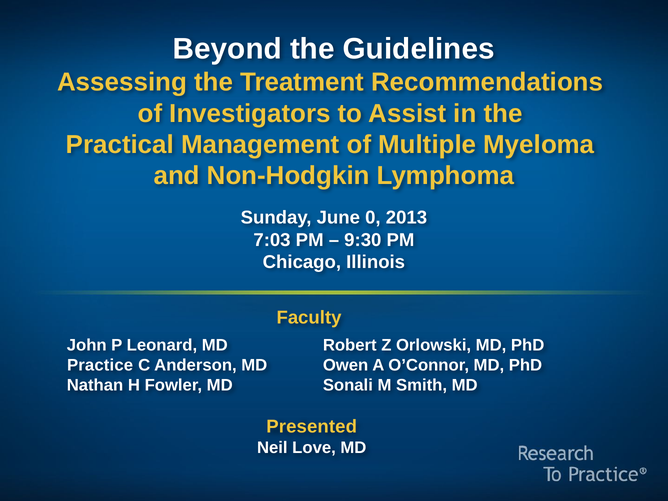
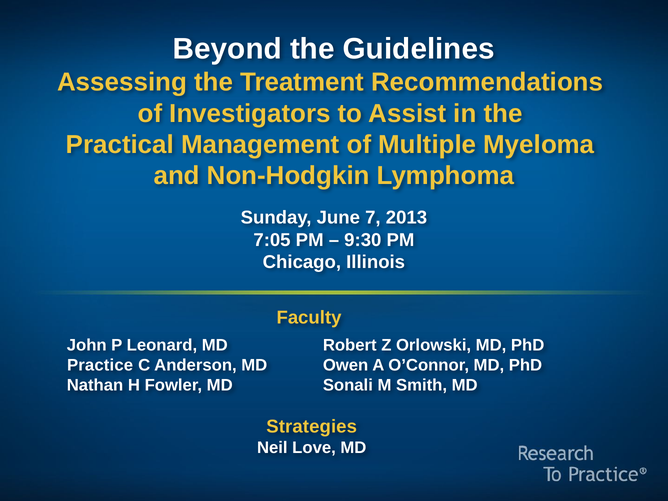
0: 0 -> 7 (373, 218)
7:03: 7:03 -> 7:05 (272, 240)
Presented: Presented -> Strategies (312, 427)
